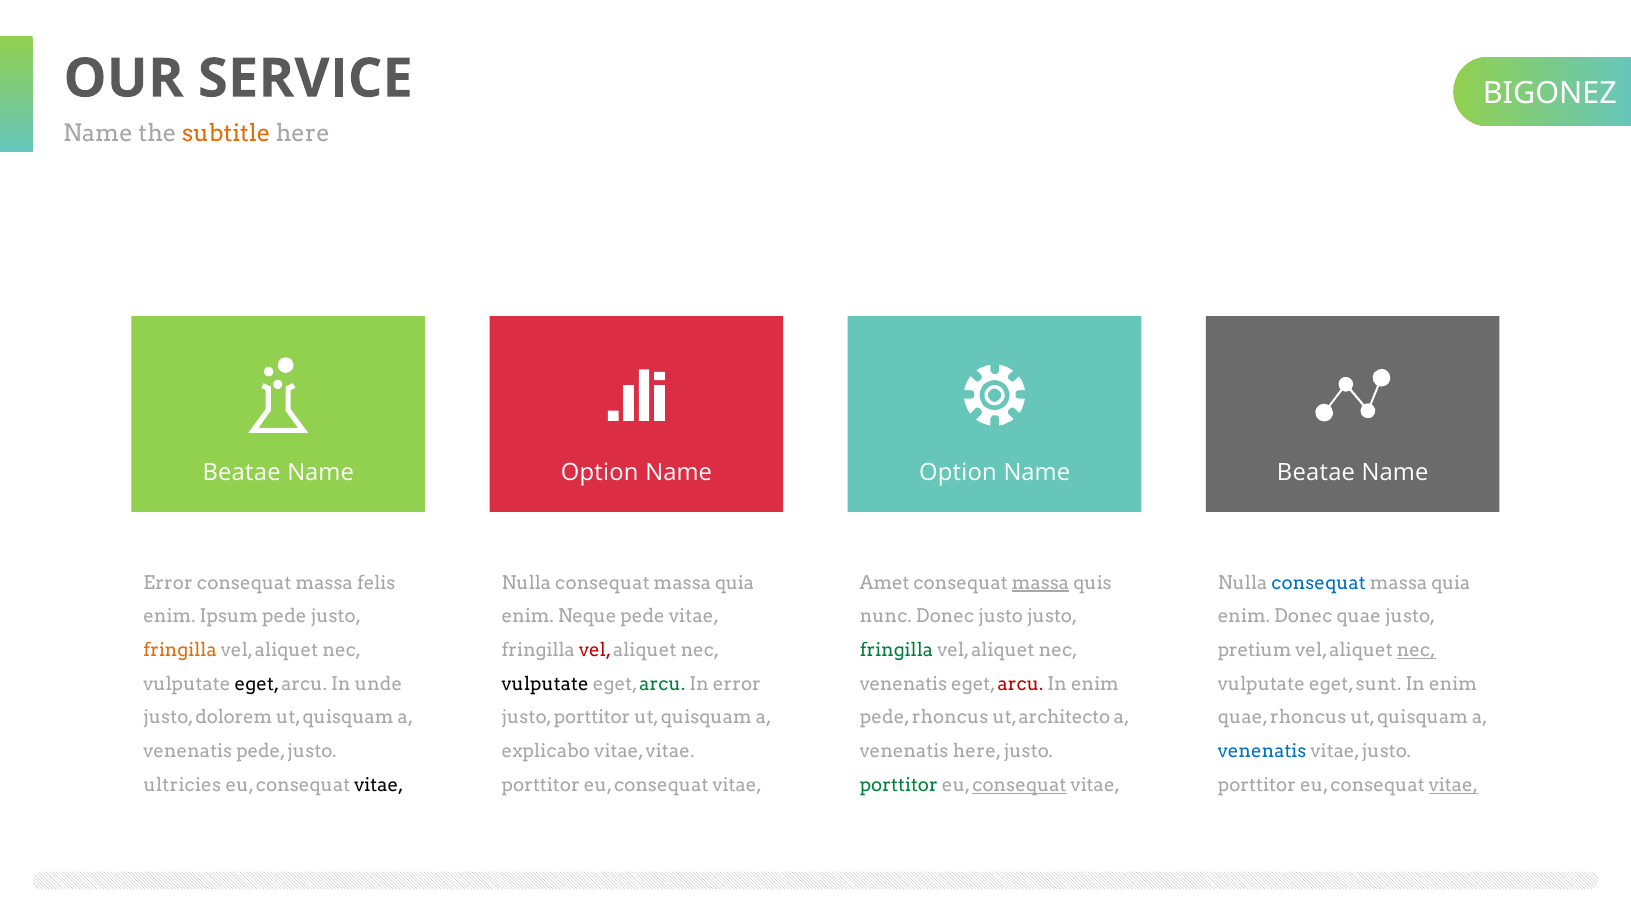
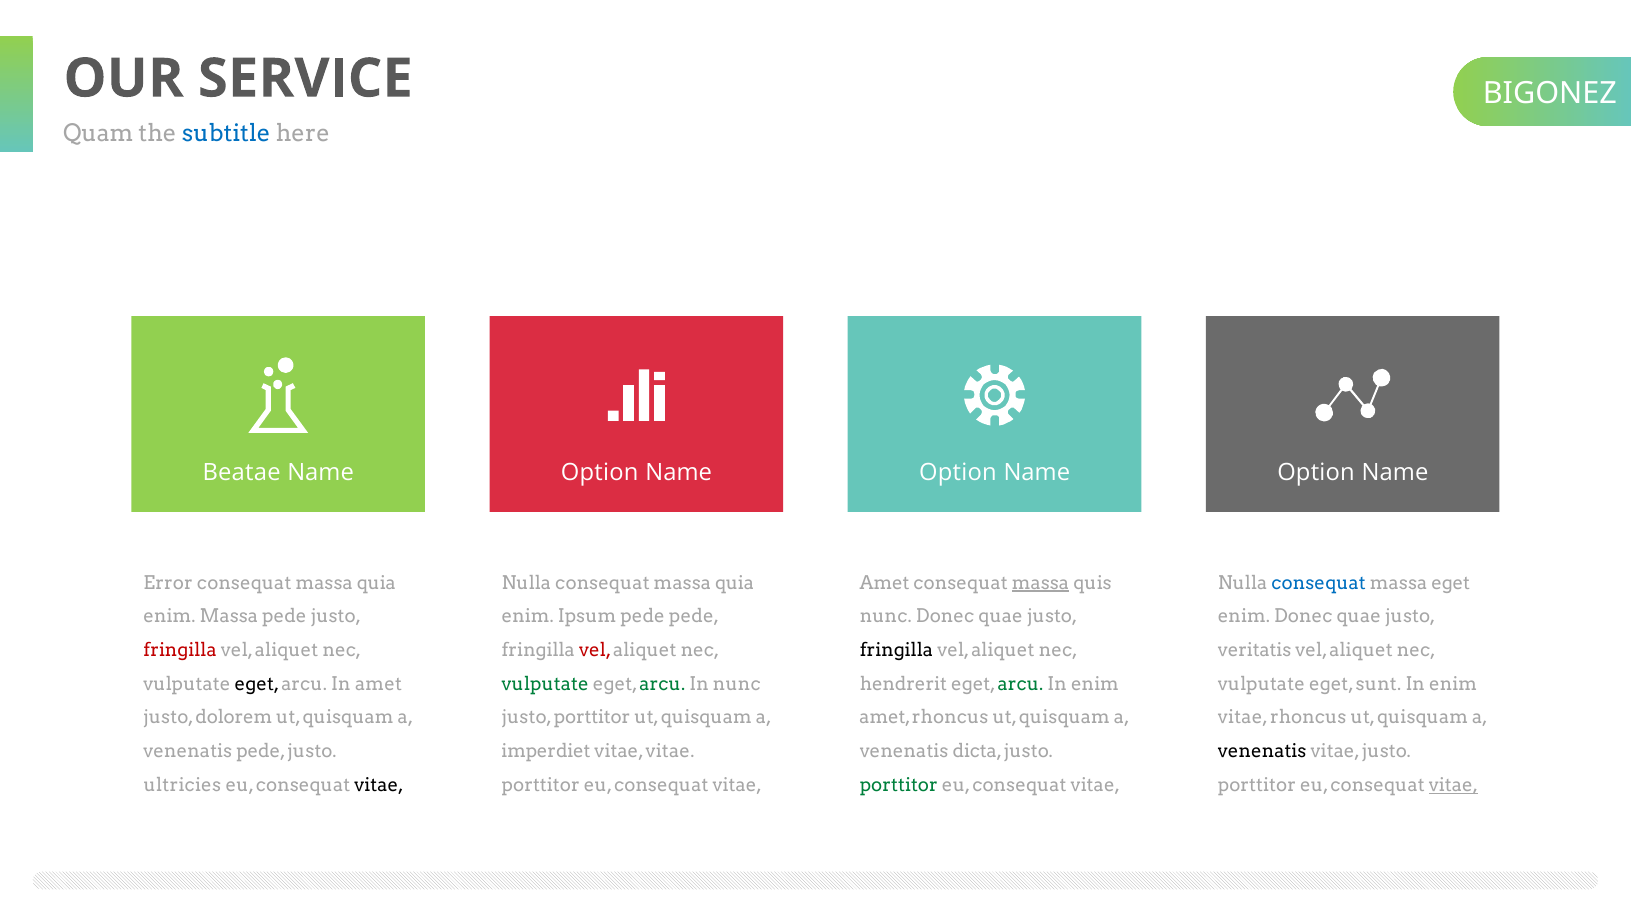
Name: Name -> Quam (98, 133)
subtitle colour: orange -> blue (226, 133)
Beatae: Beatae -> Option (1316, 472)
felis: felis -> quia (376, 583)
quia: quia -> eget (1451, 583)
enim Ipsum: Ipsum -> Massa (229, 616)
Neque: Neque -> Ipsum (587, 616)
pede vitae: vitae -> pede (694, 616)
justo: justo -> quae (1001, 616)
fringilla colour: orange -> red (180, 650)
fringilla colour: green -> black (896, 650)
pretium: pretium -> veritatis (1255, 650)
nec underline: present -> none (1416, 650)
In unde: unde -> amet (379, 684)
vulputate colour: black -> green (545, 684)
In error: error -> nunc (737, 684)
venenatis: venenatis -> hendrerit (903, 684)
arcu colour: red -> green (1020, 684)
pede: pede -> amet (885, 717)
architecto: architecto -> quisquam (1064, 717)
quae: quae -> vitae (1243, 717)
explicabo: explicabo -> imperdiet (546, 751)
venenatis here: here -> dicta (977, 751)
venenatis colour: blue -> black (1262, 751)
consequat underline: present -> none (1019, 785)
